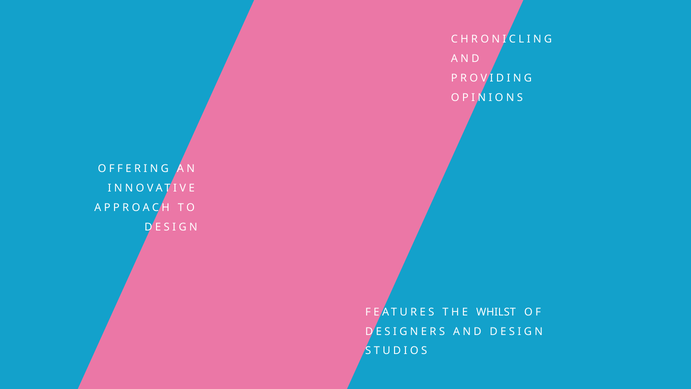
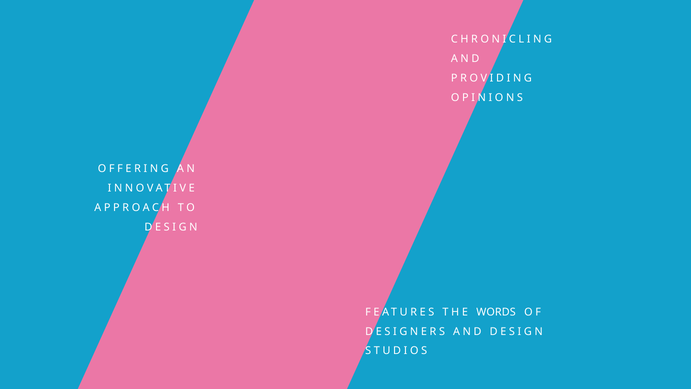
WHILST: WHILST -> WORDS (496, 312)
